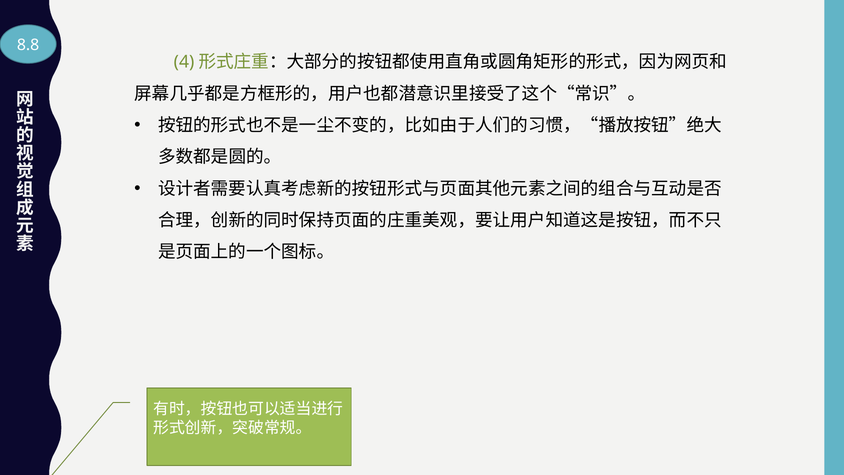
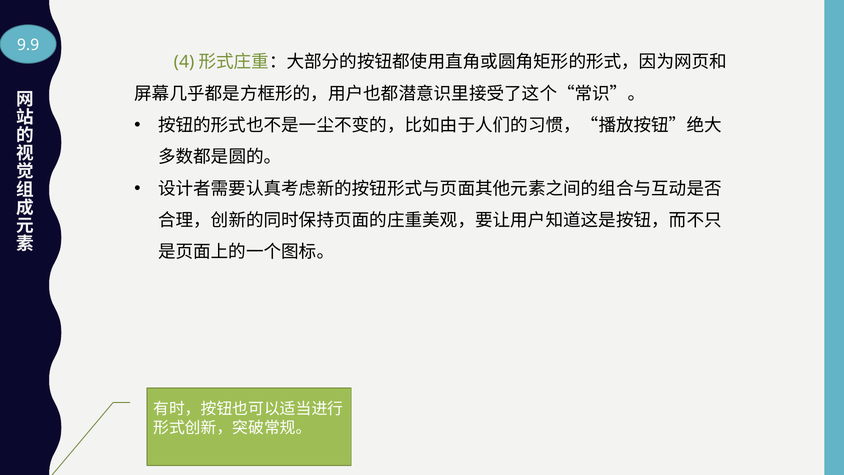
8.8: 8.8 -> 9.9 (28, 45)
